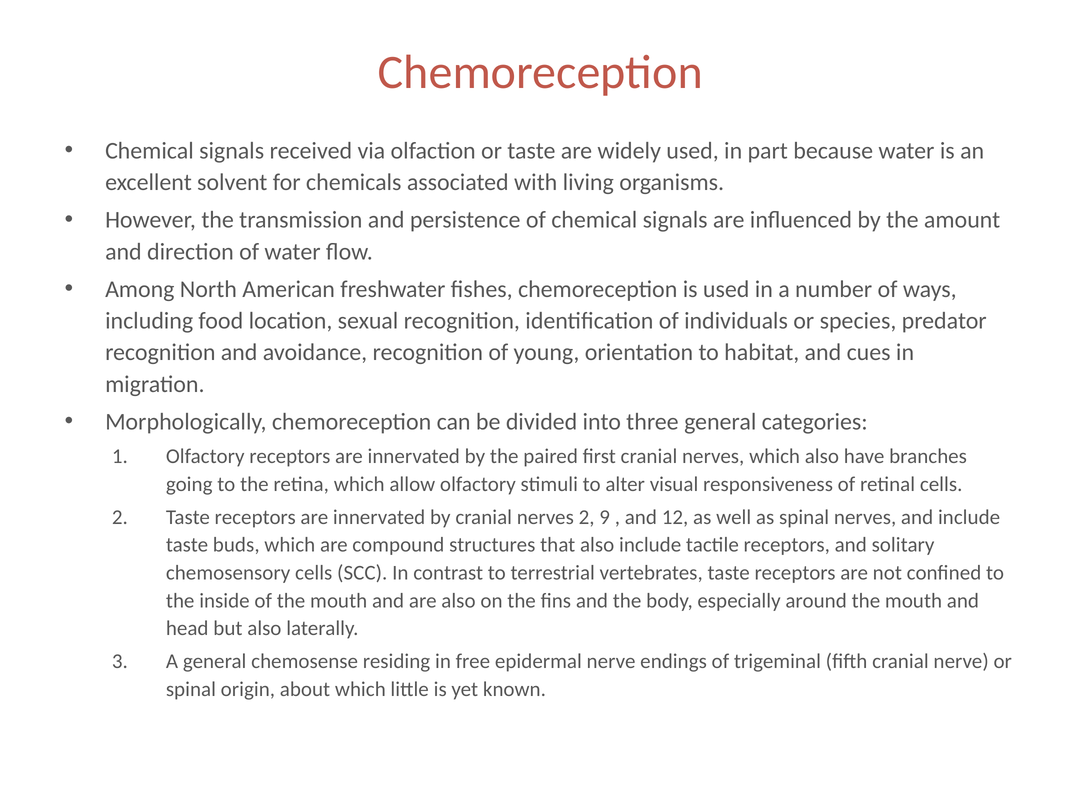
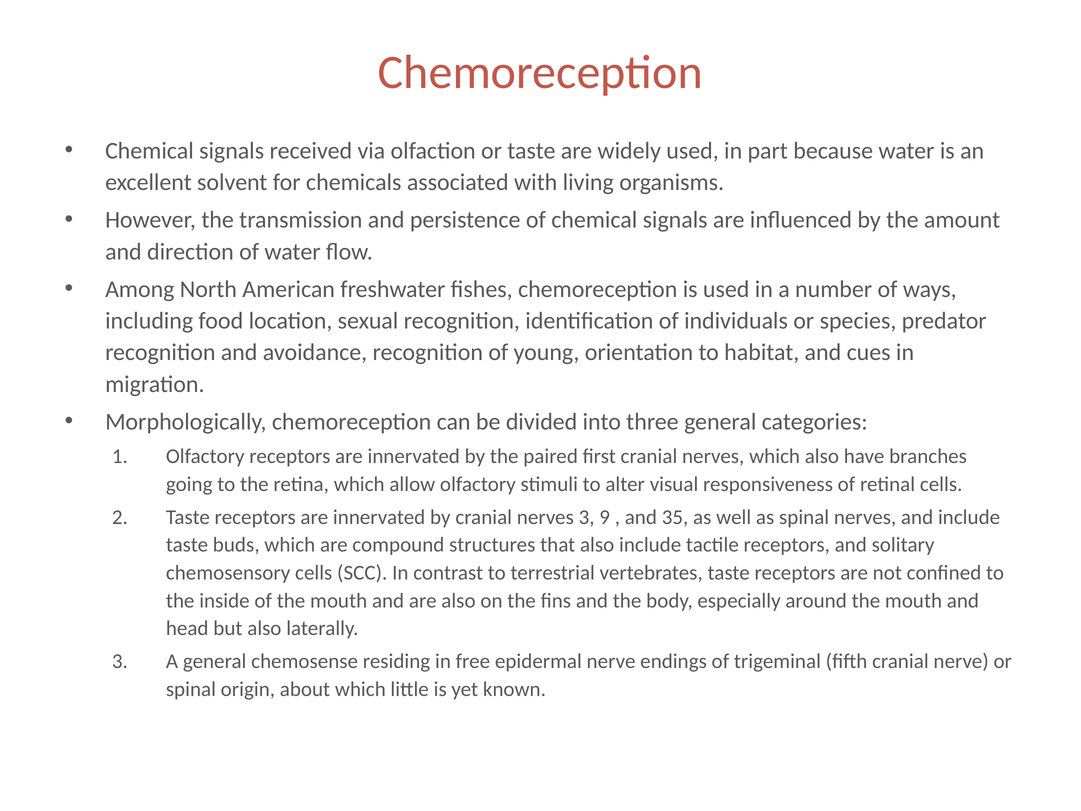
nerves 2: 2 -> 3 (587, 517)
12: 12 -> 35 (675, 517)
